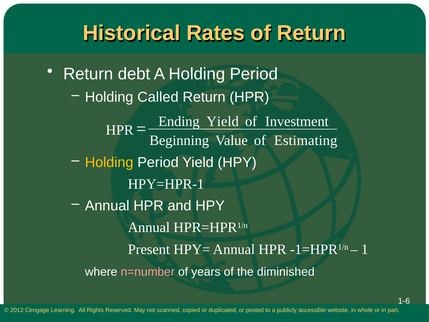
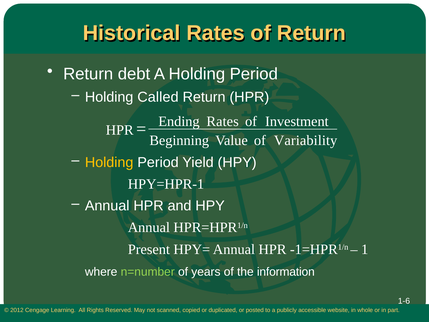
Yield: Yield -> Rates (223, 121)
Estimating: Estimating -> Variability (306, 140)
n=number colour: pink -> light green (148, 272)
diminished: diminished -> information (286, 272)
